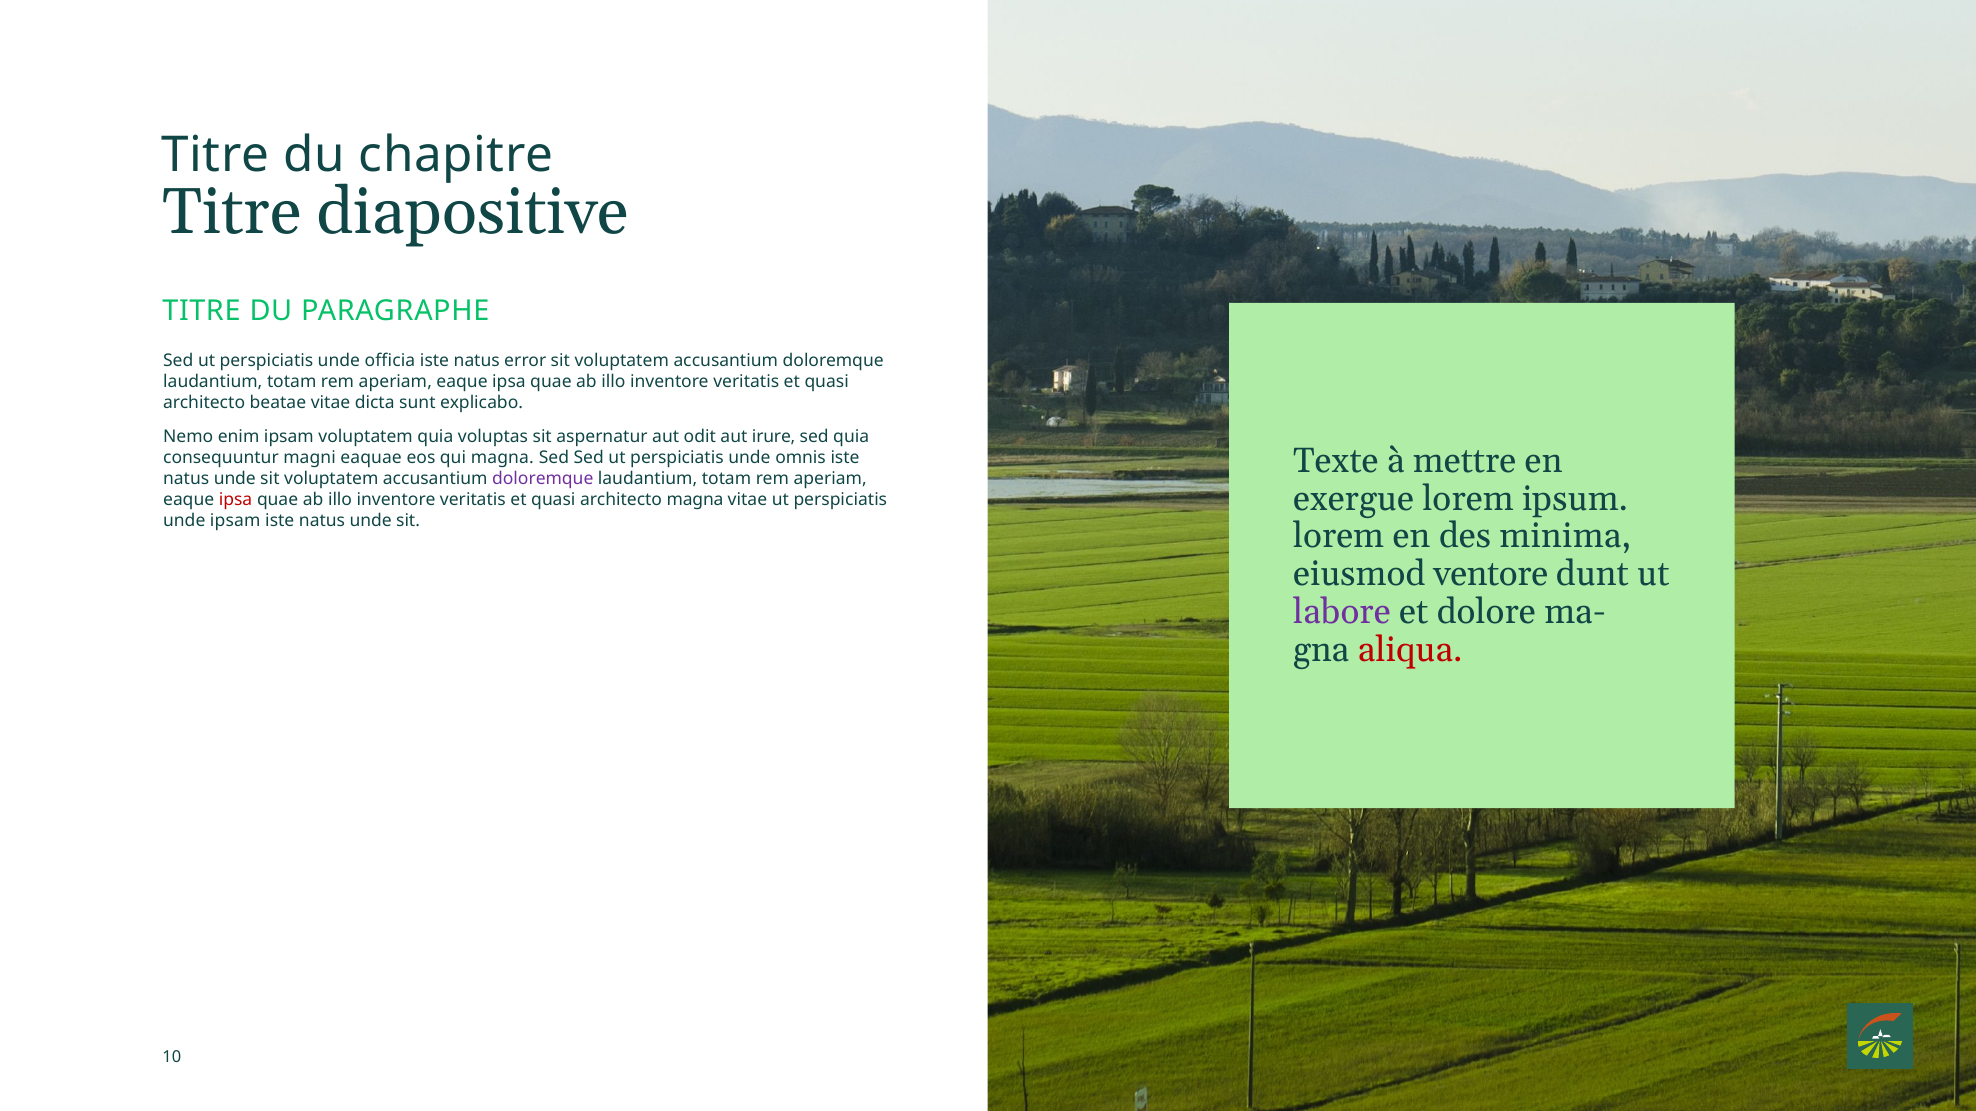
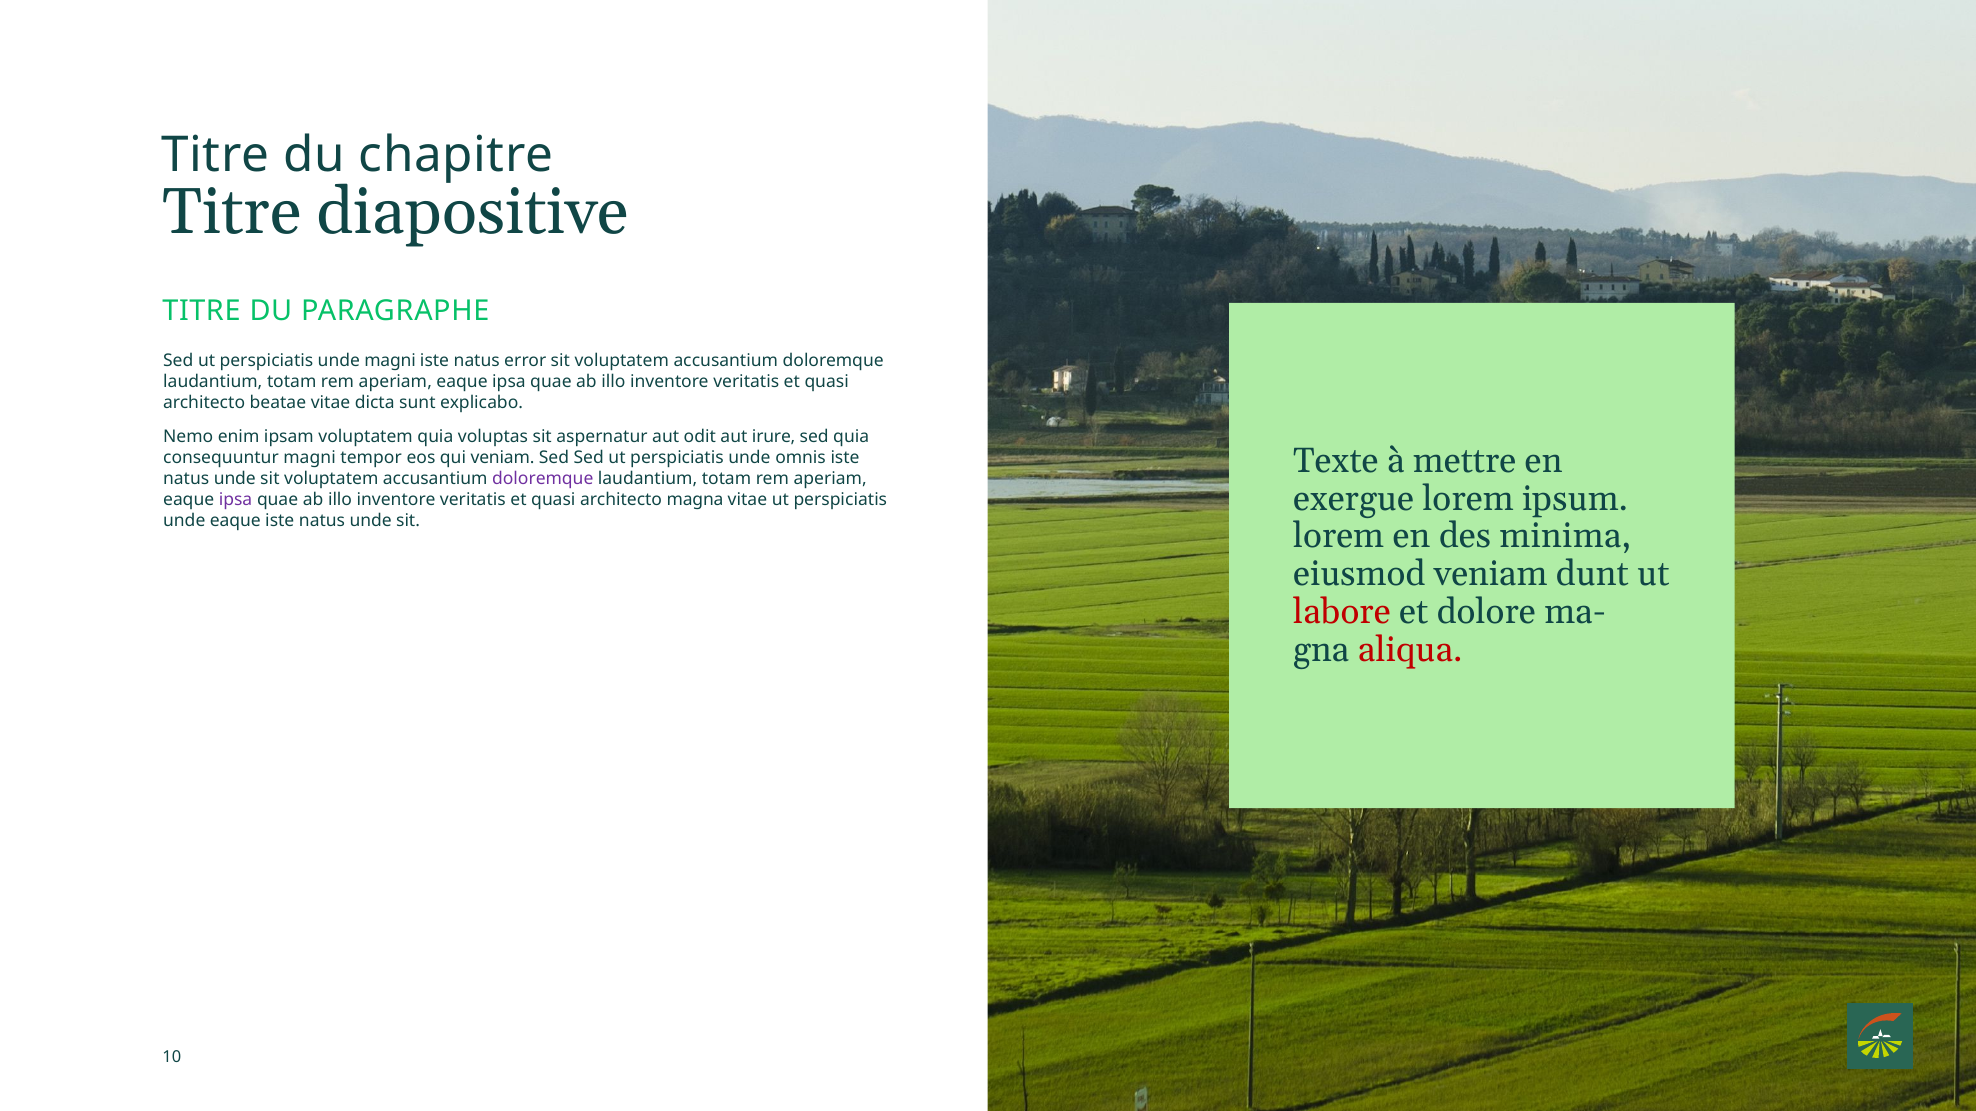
unde officia: officia -> magni (390, 361)
eaquae: eaquae -> tempor (371, 458)
qui magna: magna -> veniam (503, 458)
ipsa colour: red -> purple (236, 500)
unde ipsam: ipsam -> eaque (235, 521)
eiusmod ventore: ventore -> veniam (1491, 574)
labore colour: purple -> red (1342, 612)
